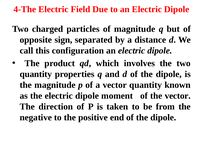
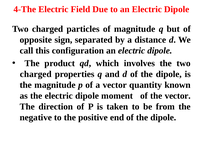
quantity: quantity -> charged (36, 74)
